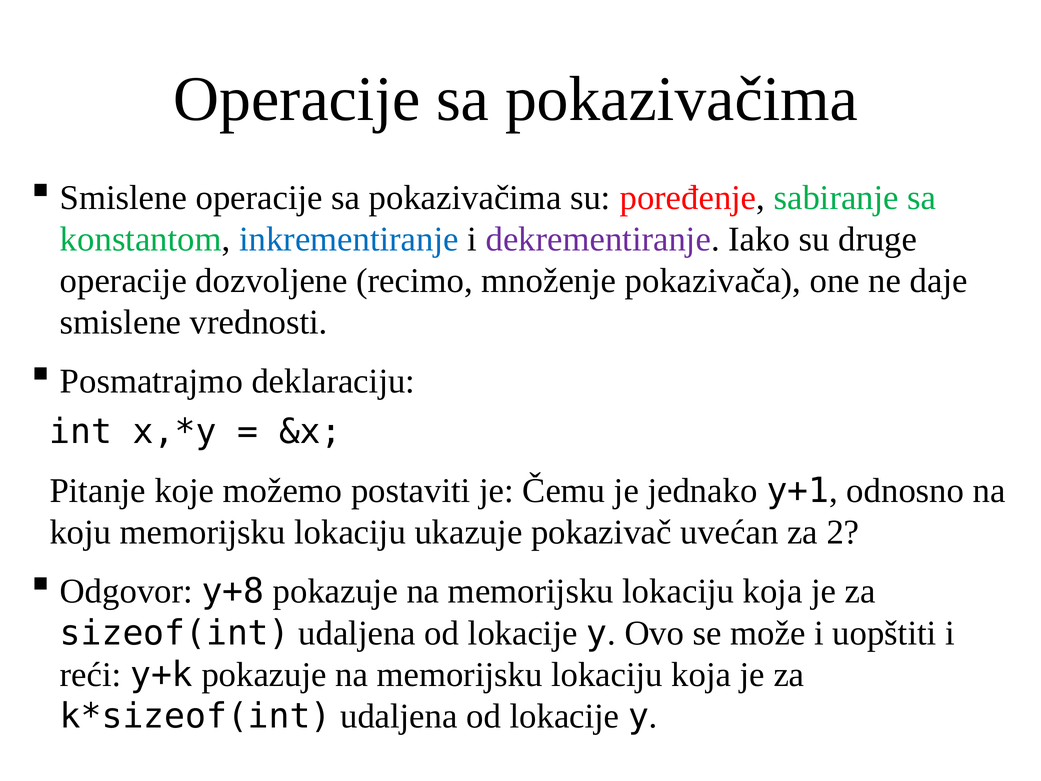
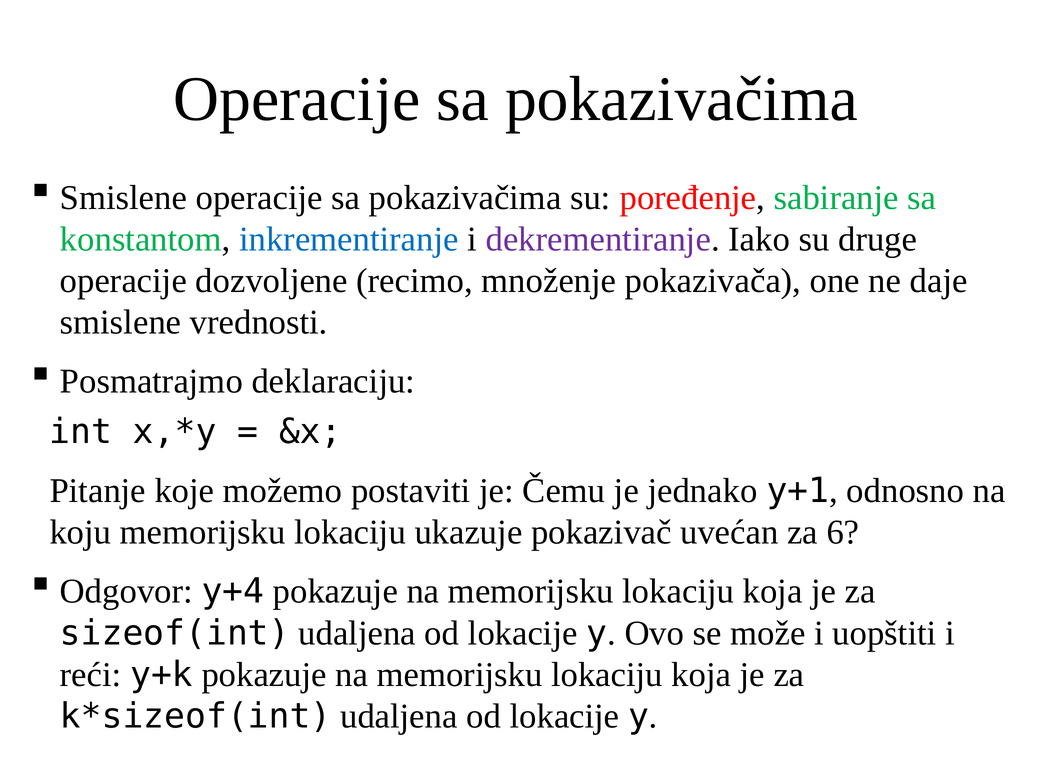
2: 2 -> 6 (843, 532)
y+8: y+8 -> y+4 (233, 591)
